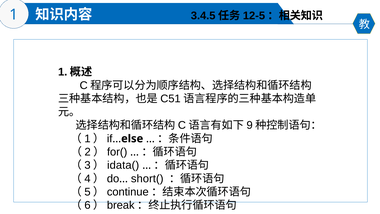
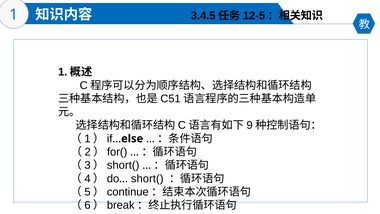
idata(: idata( -> short( (123, 165)
